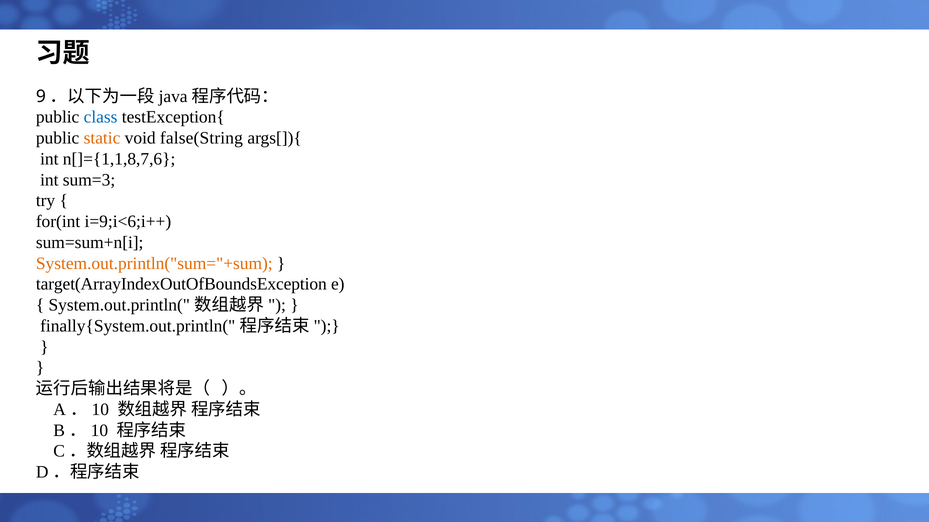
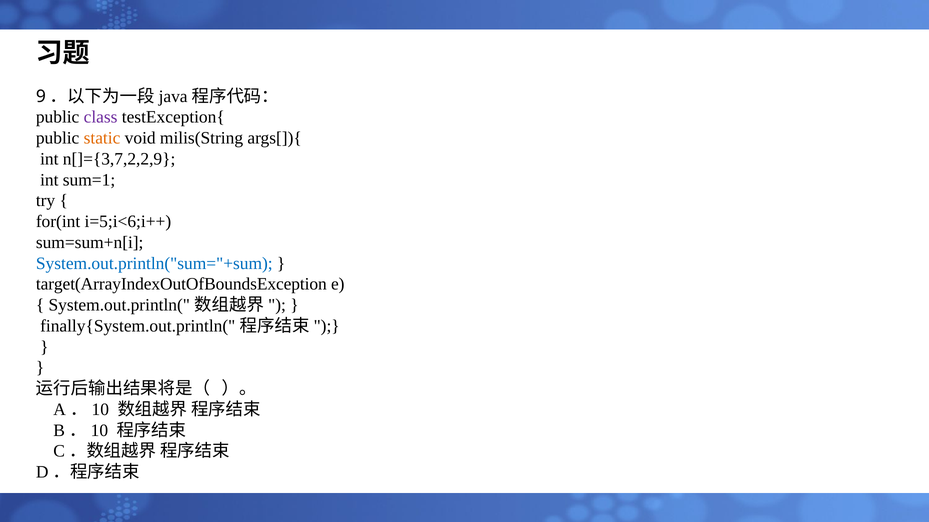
class colour: blue -> purple (101, 117)
false(String: false(String -> milis(String (202, 138)
n[]={1,1,8,7,6: n[]={1,1,8,7,6 -> n[]={3,7,2,2,9 (119, 159)
sum=3: sum=3 -> sum=1 (89, 180)
i=9;i<6;i++: i=9;i<6;i++ -> i=5;i<6;i++ (128, 222)
System.out.println("sum="+sum colour: orange -> blue (154, 264)
